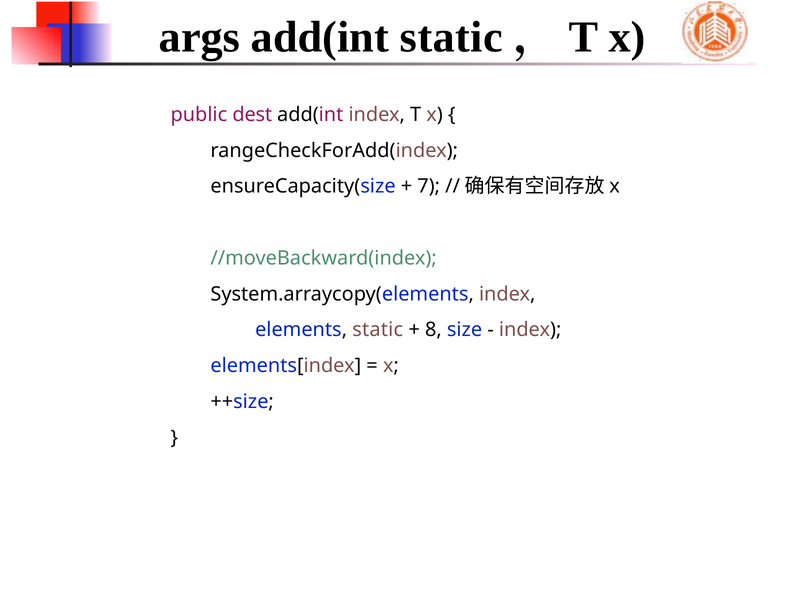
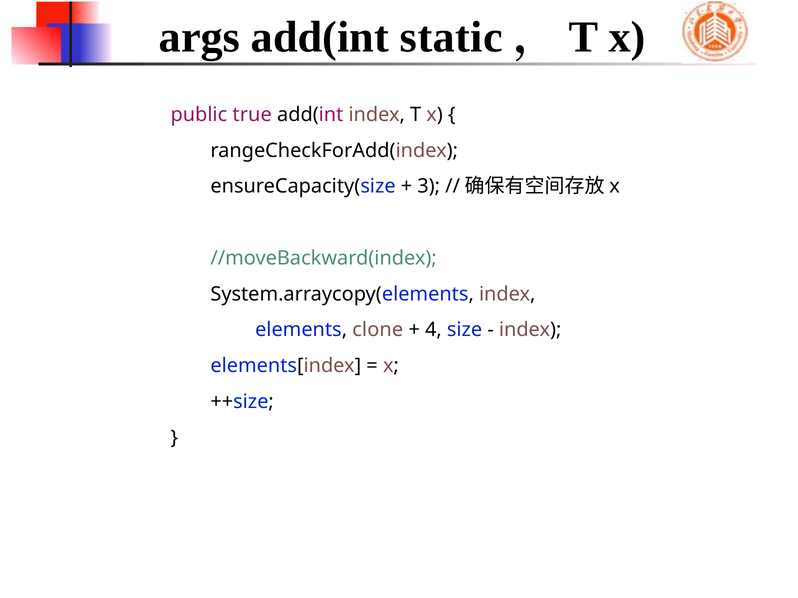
dest: dest -> true (252, 115)
7: 7 -> 3 (429, 186)
elements static: static -> clone (378, 330)
8: 8 -> 4 (433, 330)
